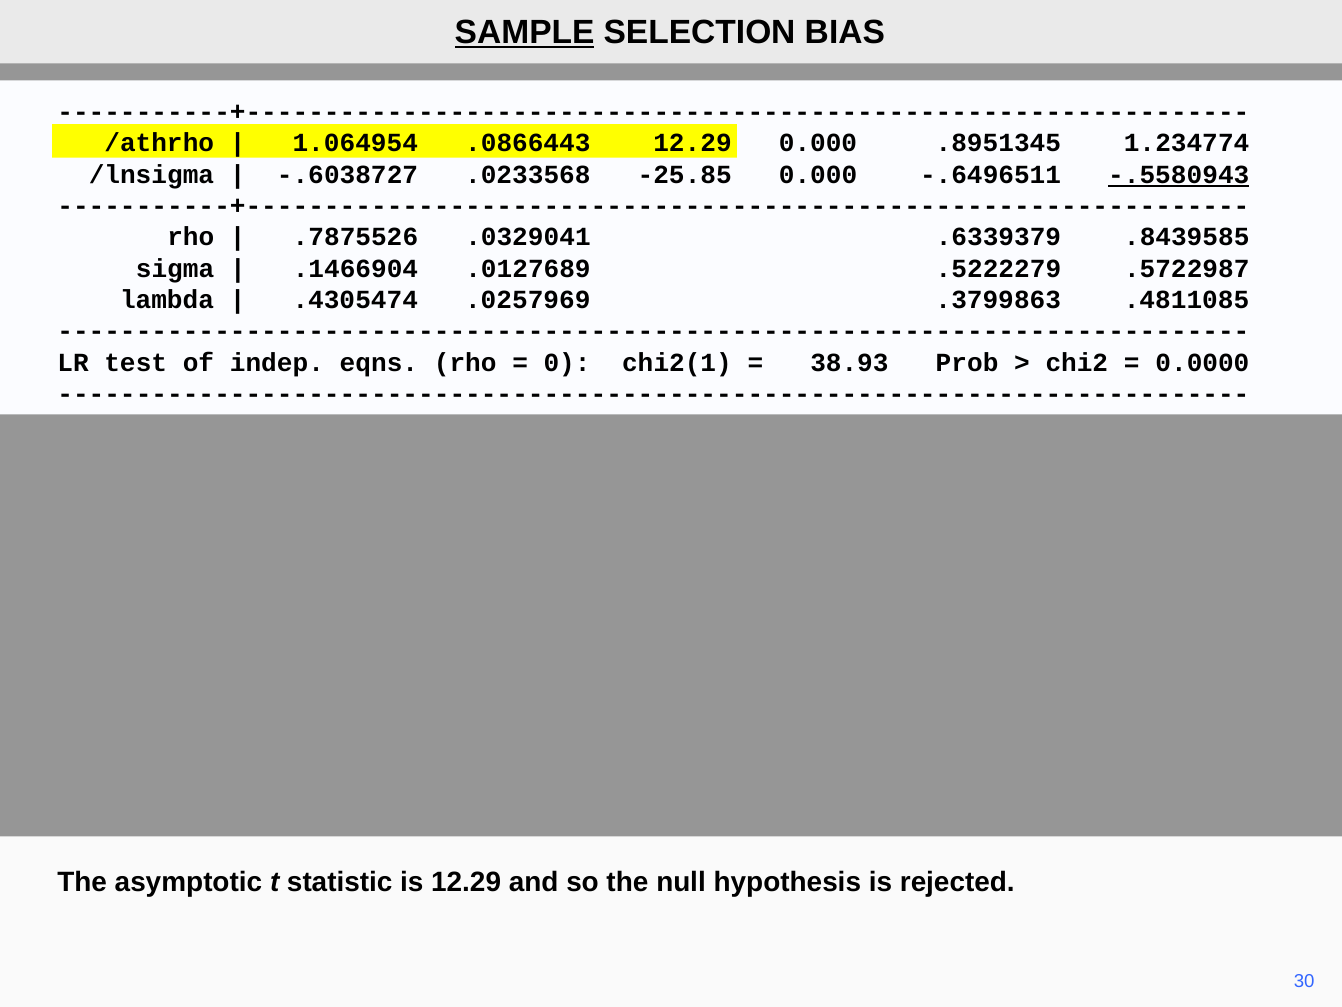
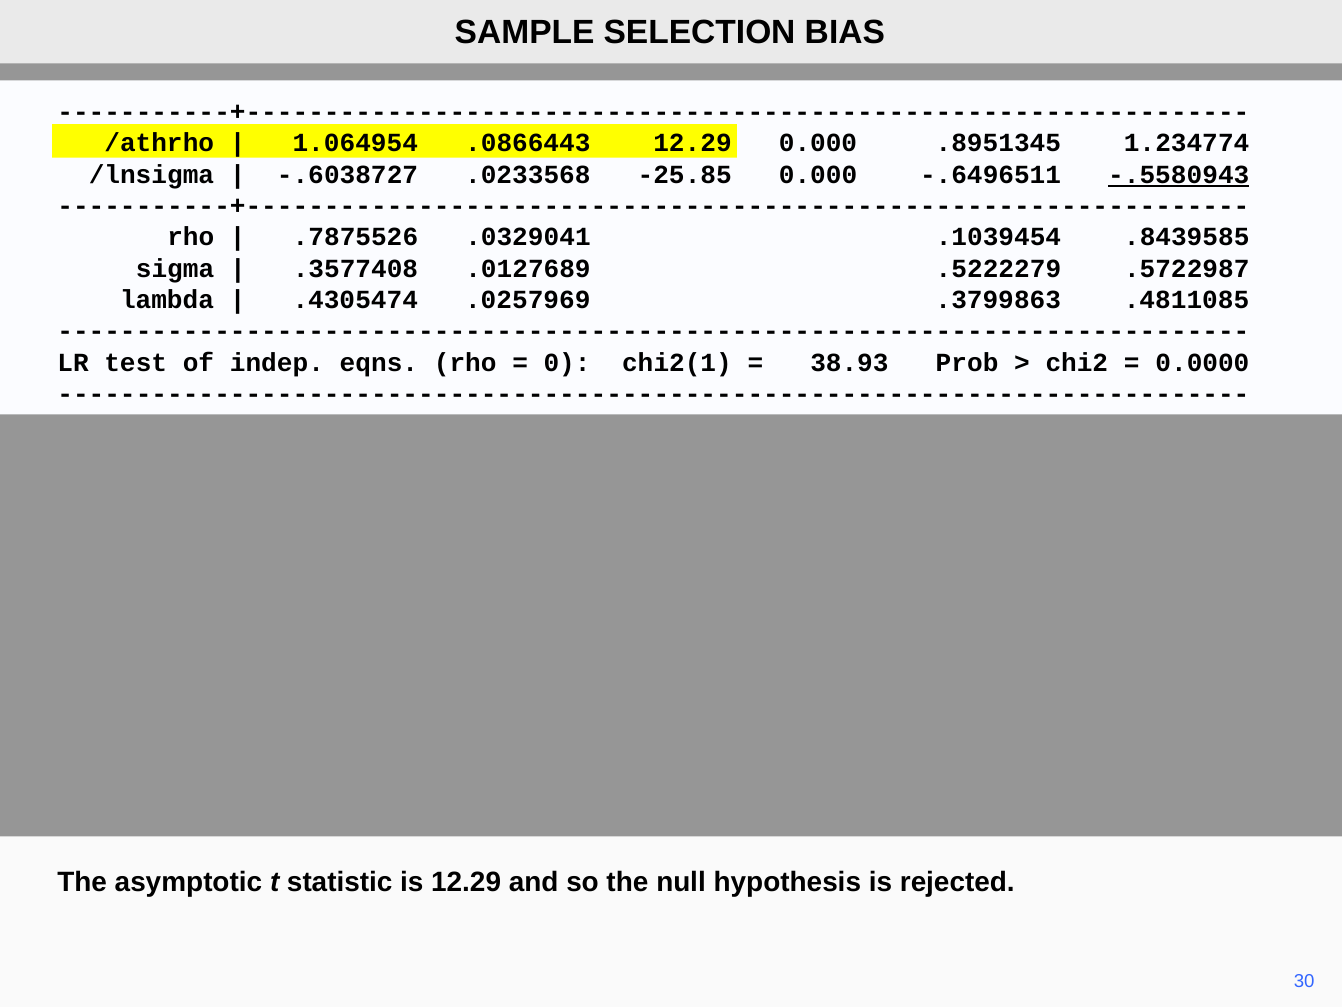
SAMPLE underline: present -> none (525, 33)
.6339379: .6339379 -> .1039454 (998, 237)
.1466904: .1466904 -> .3577408 (355, 268)
